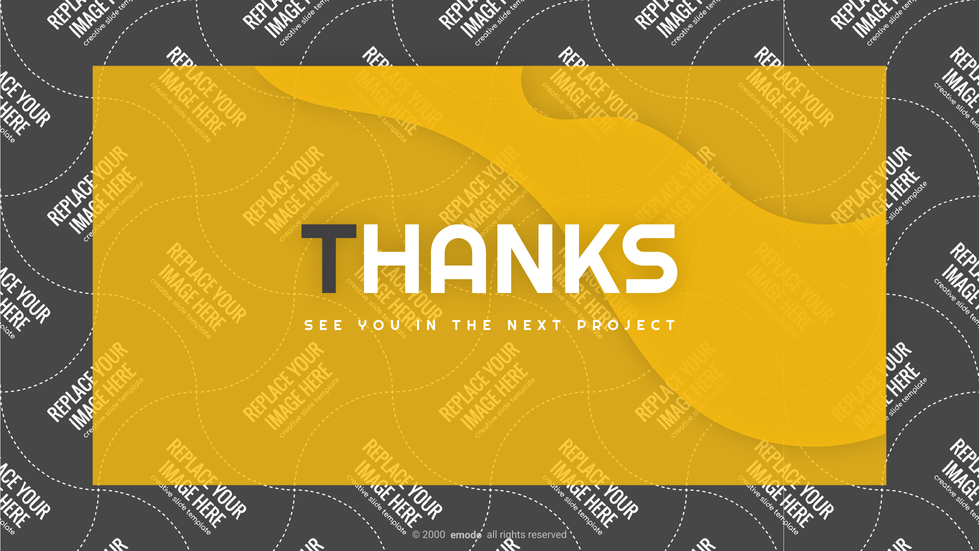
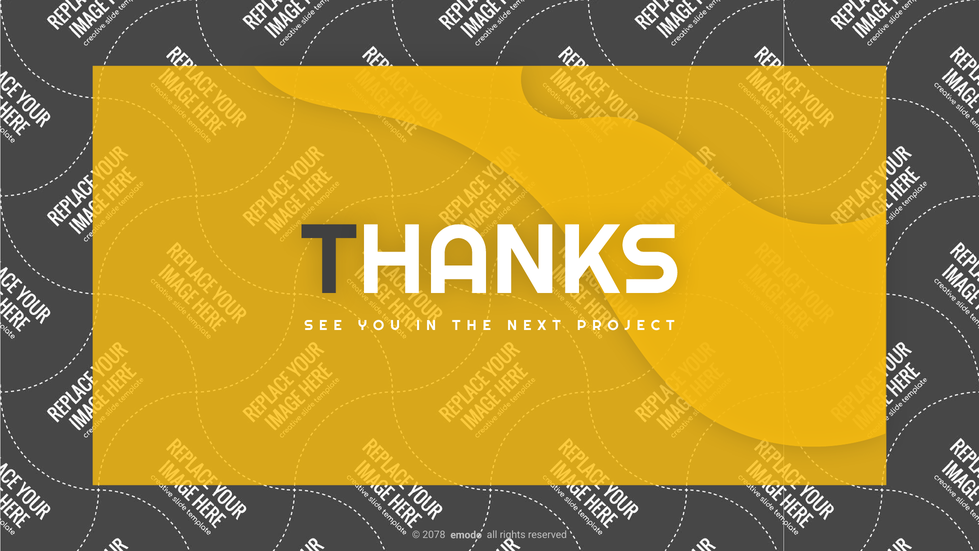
2000: 2000 -> 2078 (434, 535)
